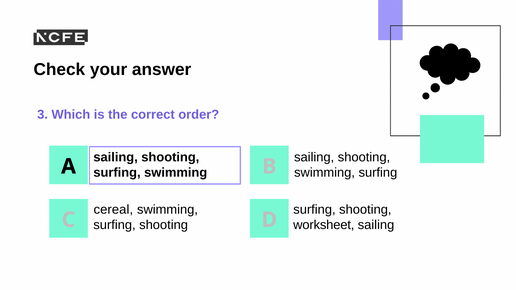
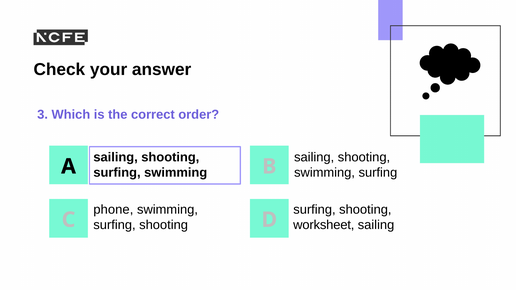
cereal: cereal -> phone (113, 210)
